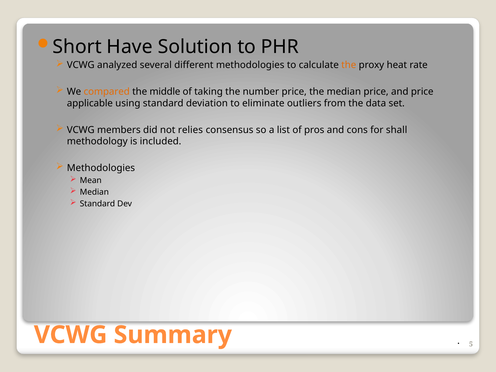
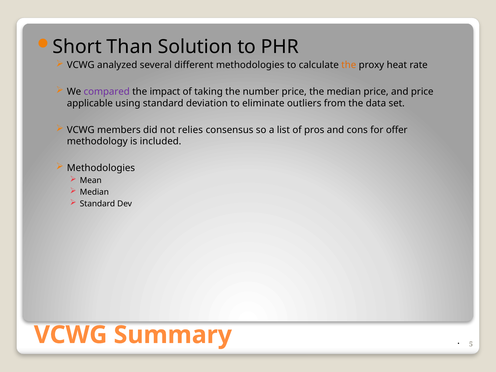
Have: Have -> Than (130, 47)
compared colour: orange -> purple (107, 92)
middle: middle -> impact (165, 92)
shall: shall -> offer (397, 130)
